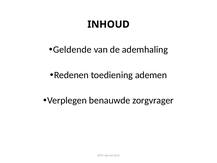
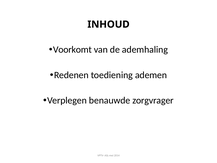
Geldende: Geldende -> Voorkomt (72, 50)
